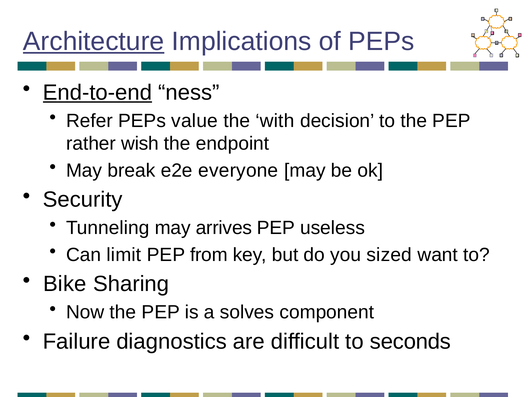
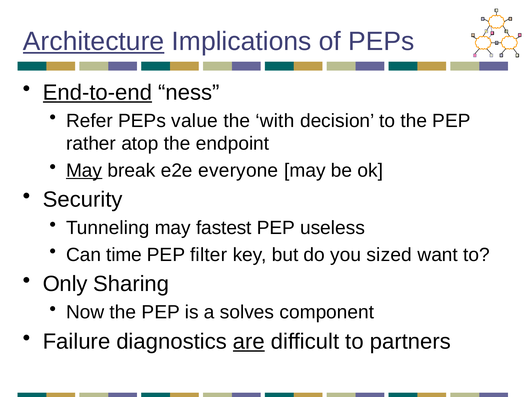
wish: wish -> atop (140, 144)
May underline: none -> present (84, 171)
arrives: arrives -> fastest (224, 228)
limit: limit -> time (124, 255)
from: from -> filter (209, 255)
Bike: Bike -> Only (65, 284)
are underline: none -> present (249, 342)
seconds: seconds -> partners (410, 342)
